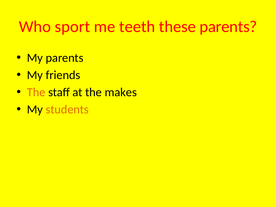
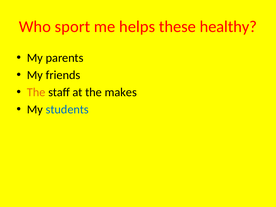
teeth: teeth -> helps (137, 27)
these parents: parents -> healthy (228, 27)
students colour: orange -> blue (67, 109)
